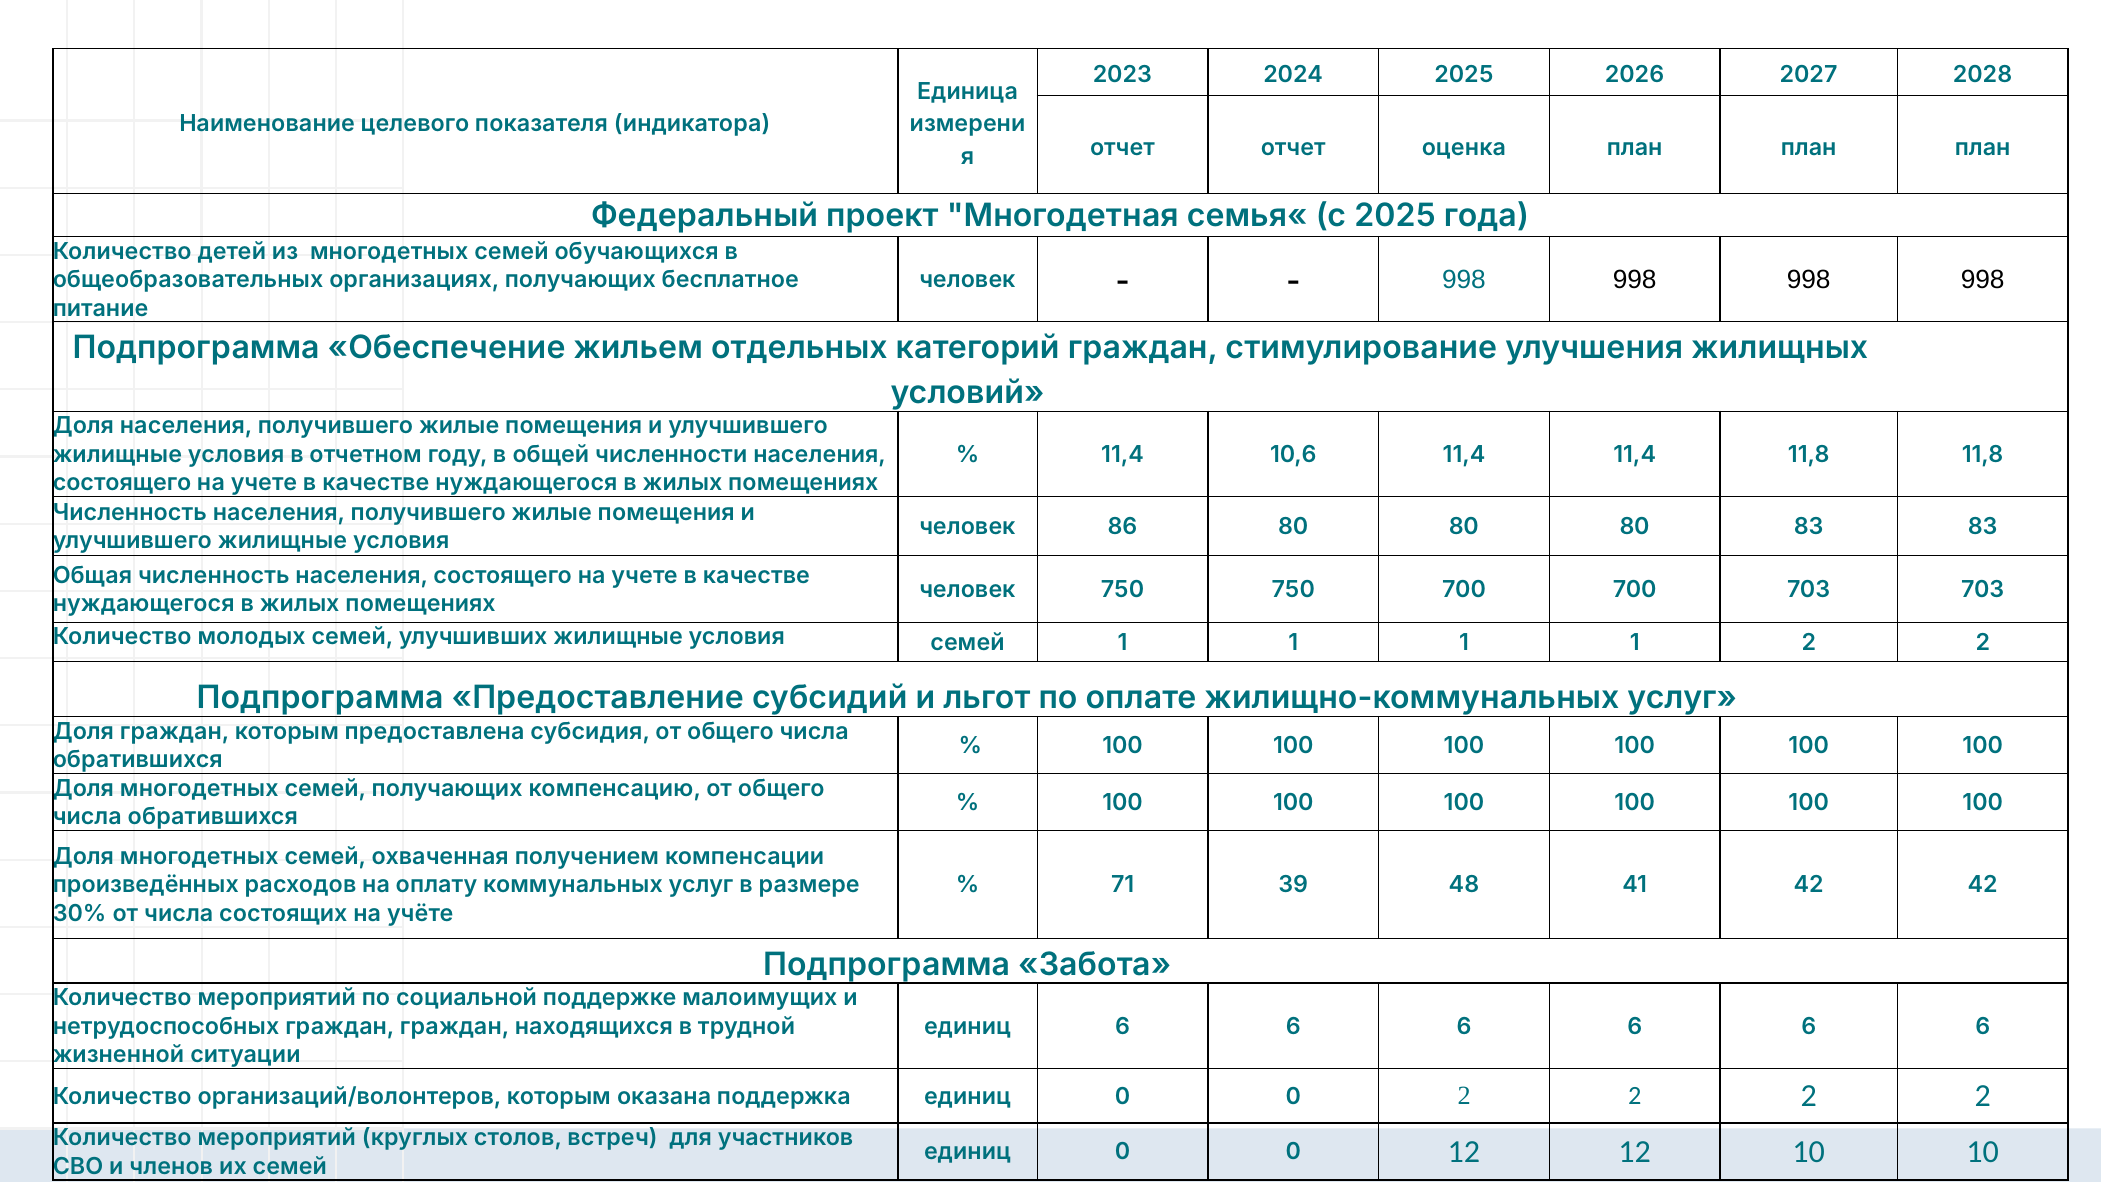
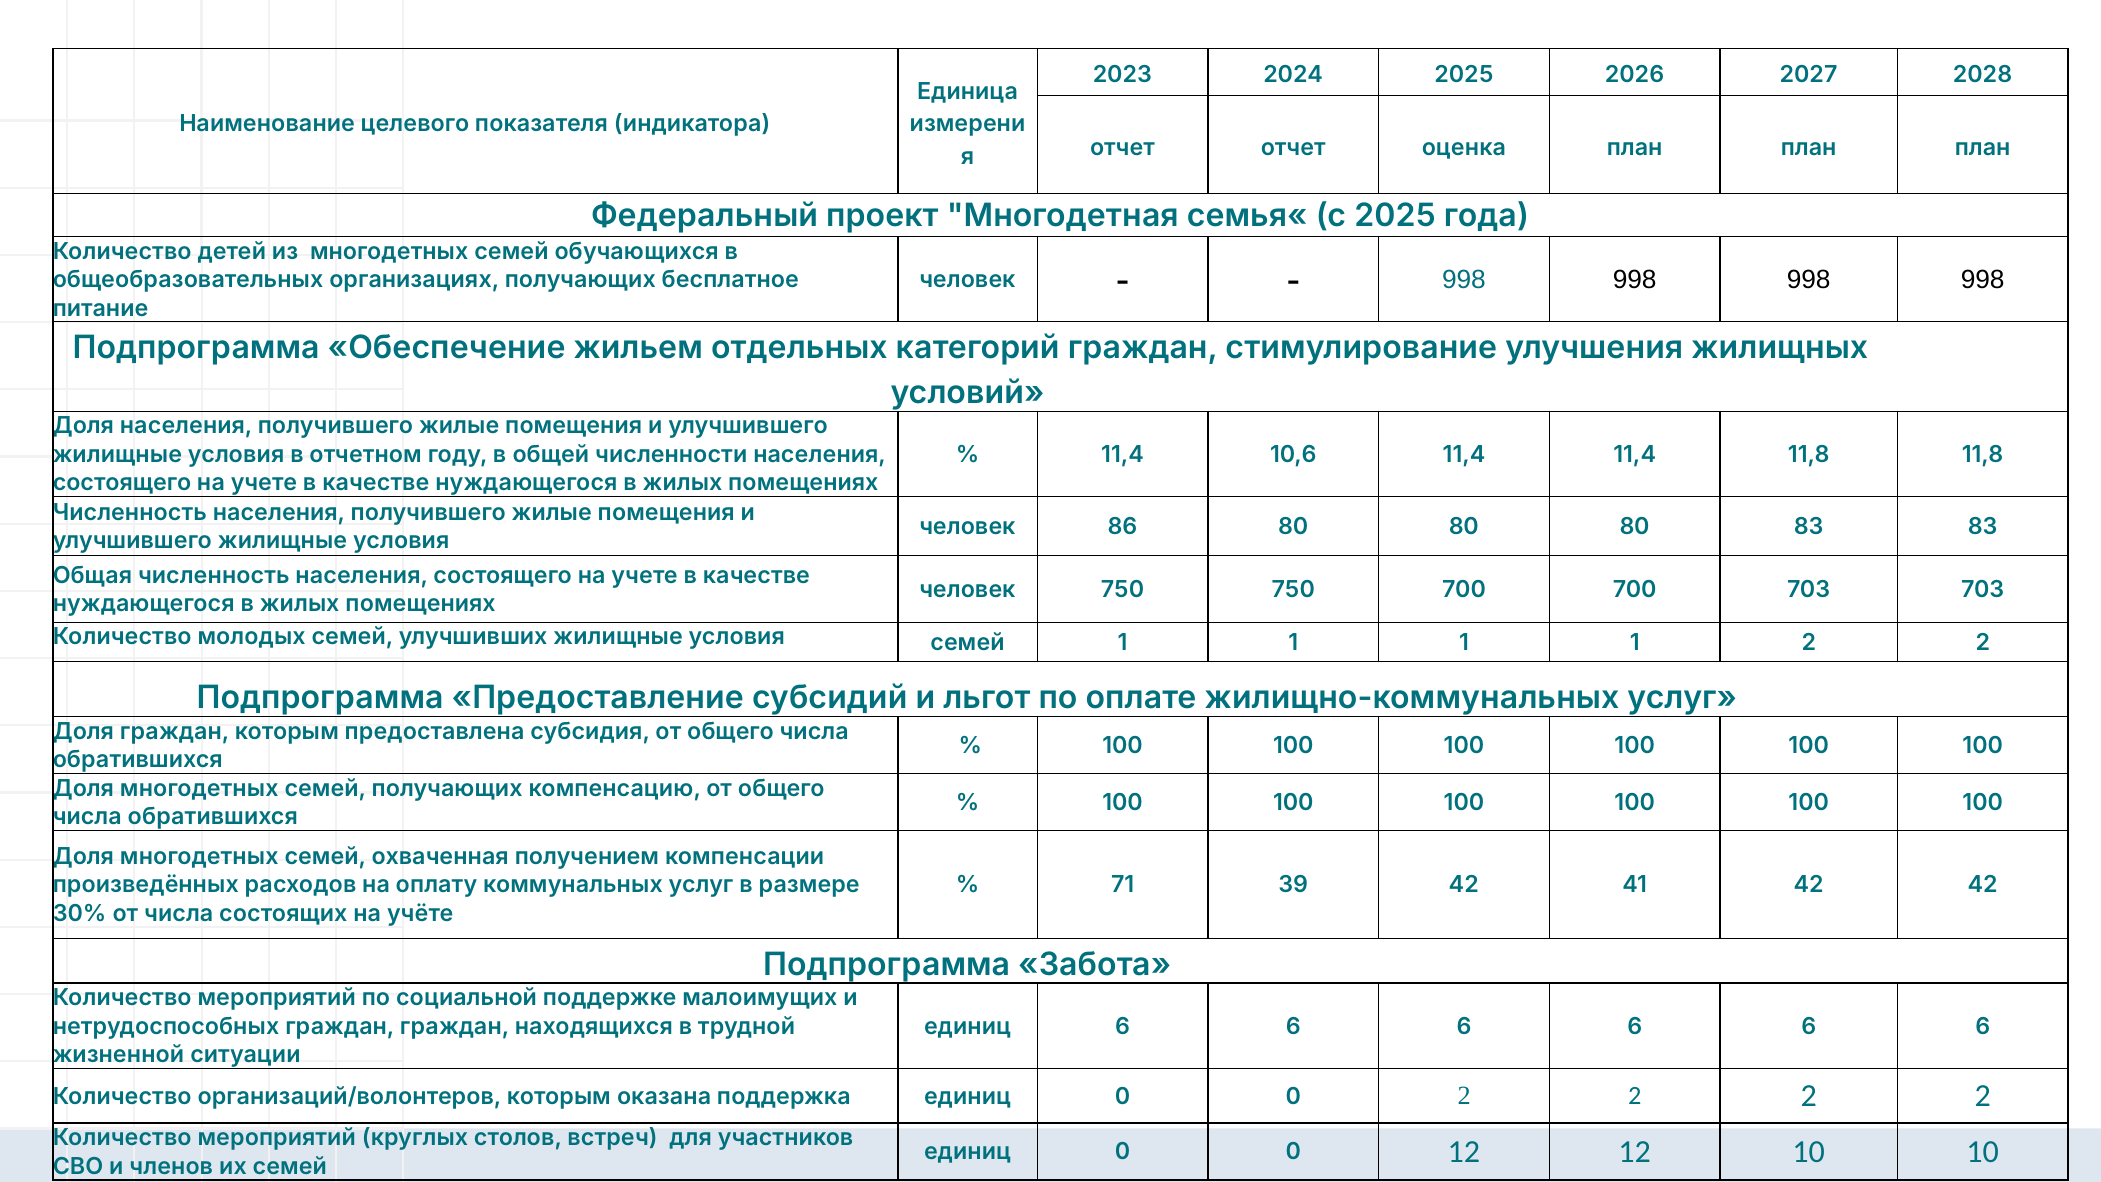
39 48: 48 -> 42 (1464, 885)
